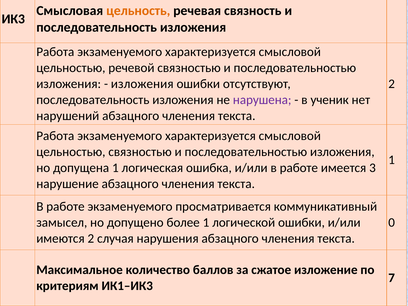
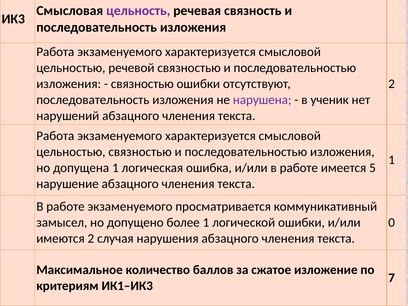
цельность colour: orange -> purple (138, 11)
изложения: изложения -> связностью (142, 84)
3: 3 -> 5 (373, 168)
